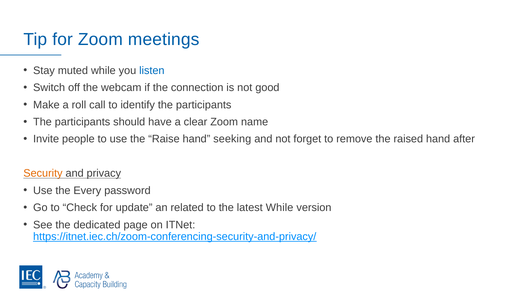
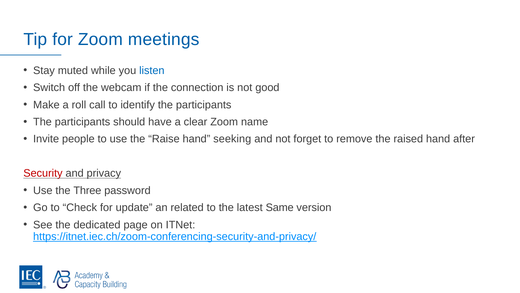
Security colour: orange -> red (43, 173)
Every: Every -> Three (87, 190)
latest While: While -> Same (280, 207)
